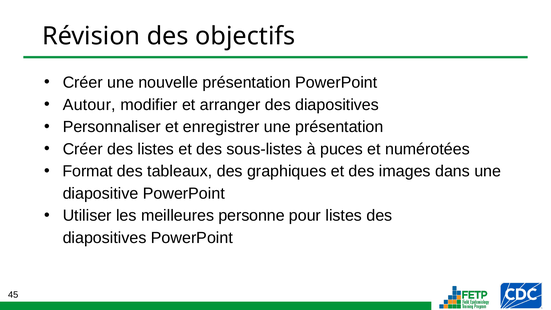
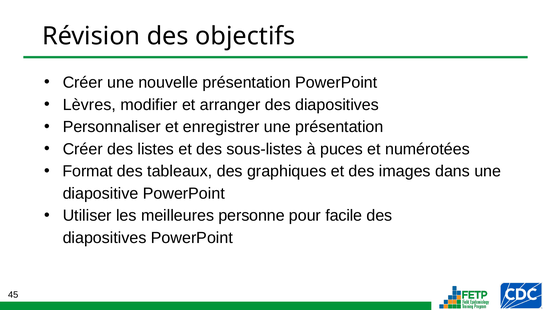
Autour: Autour -> Lèvres (89, 105)
pour listes: listes -> facile (344, 216)
